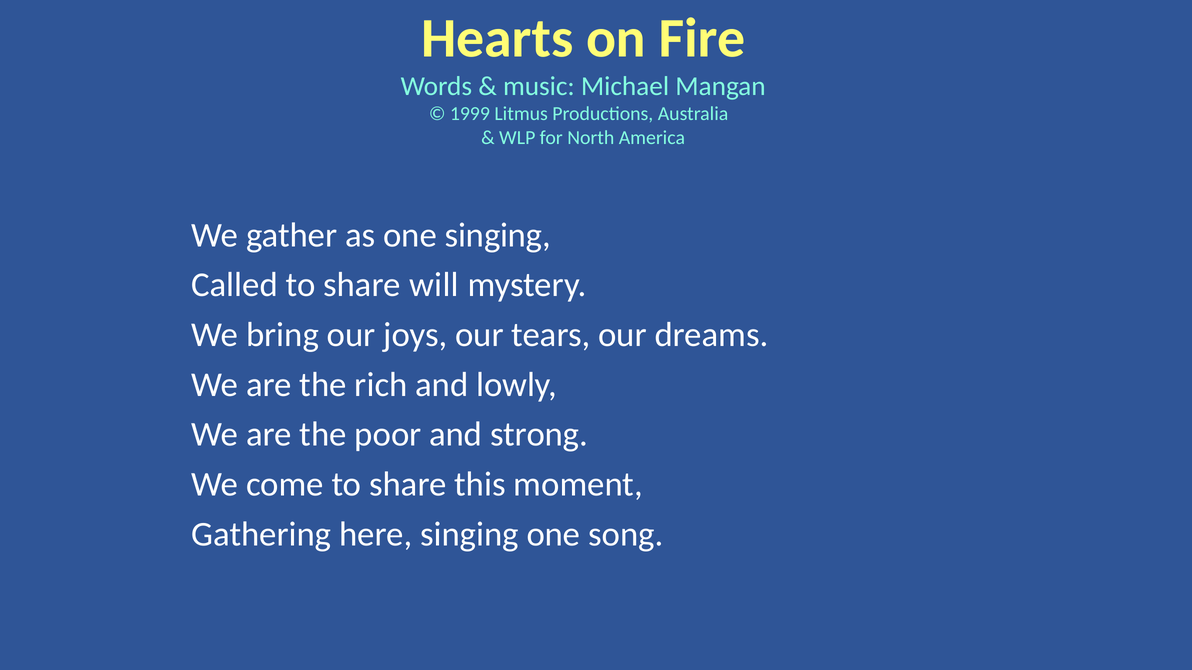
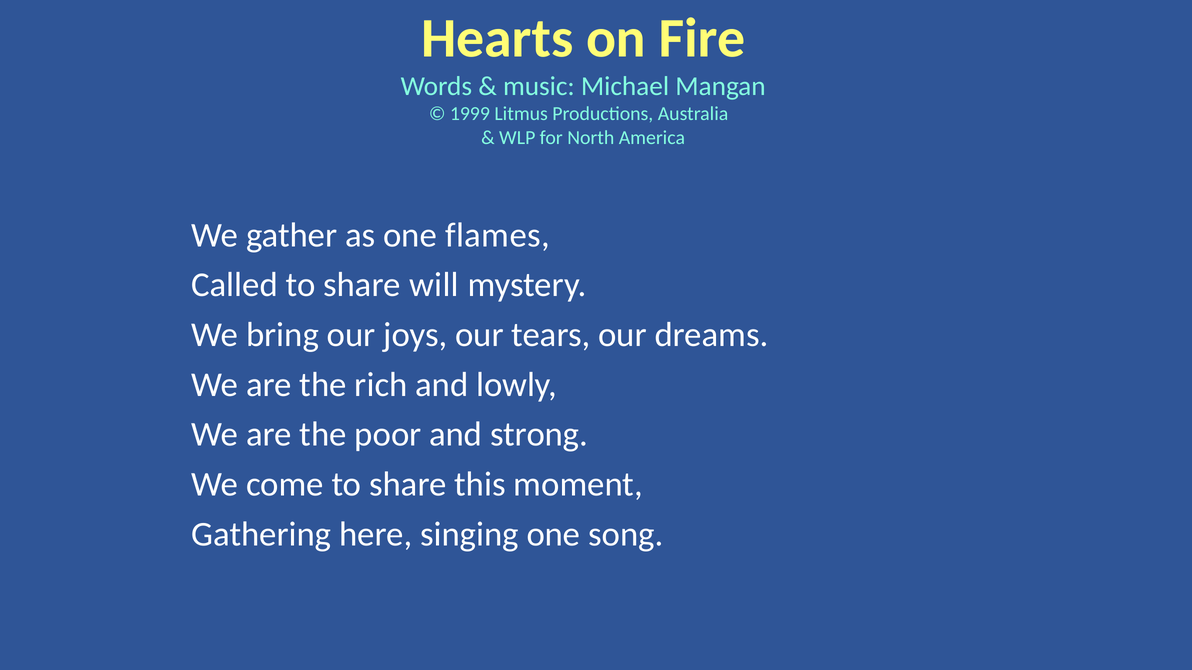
one singing: singing -> flames (498, 235)
